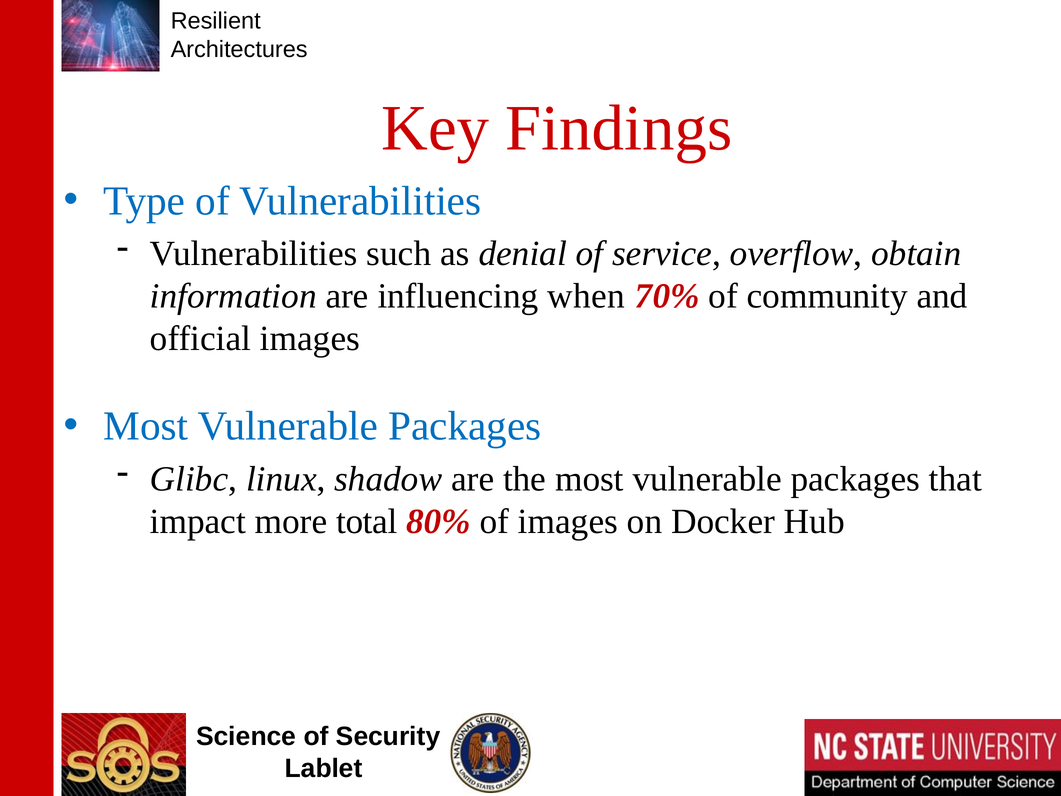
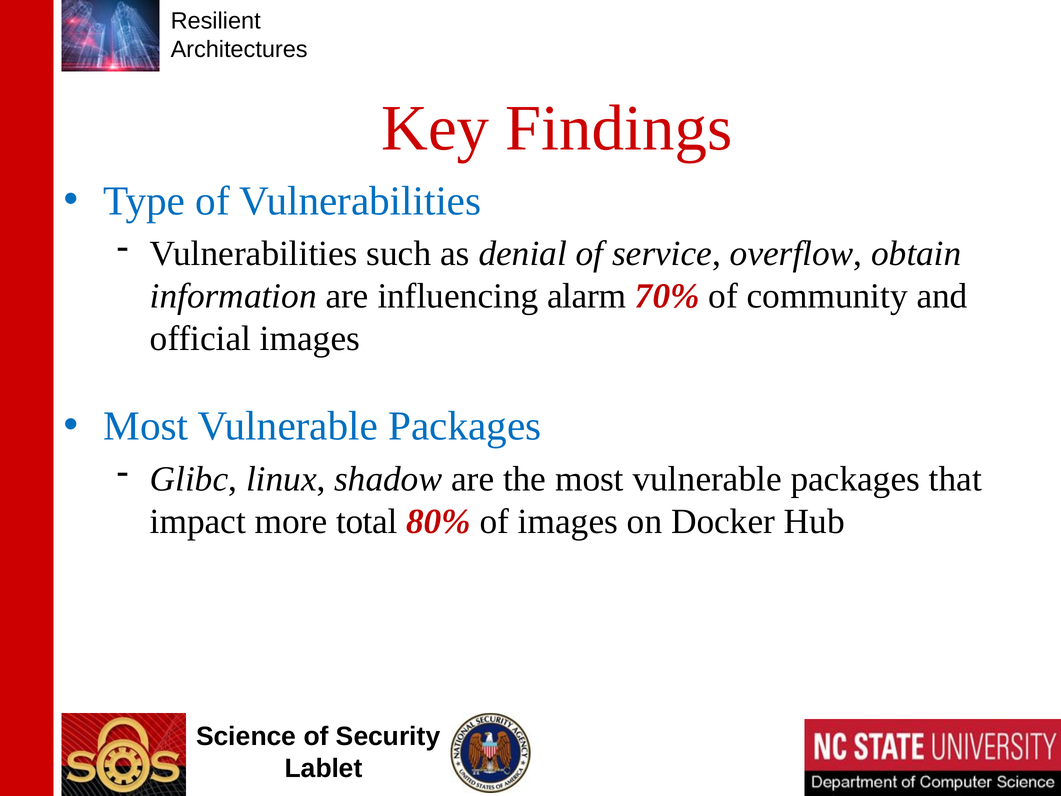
when: when -> alarm (587, 296)
